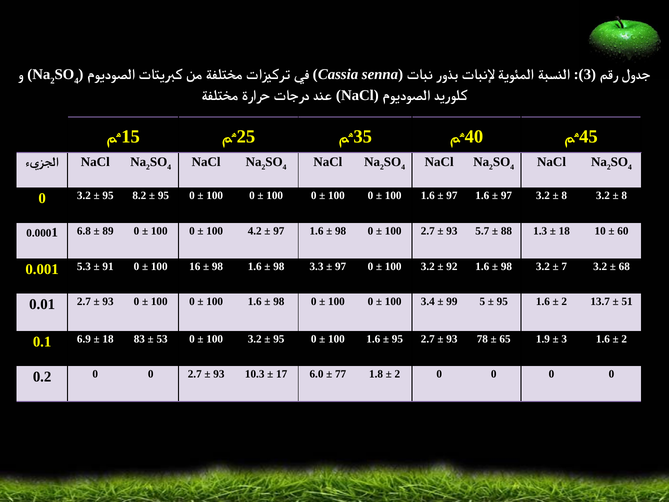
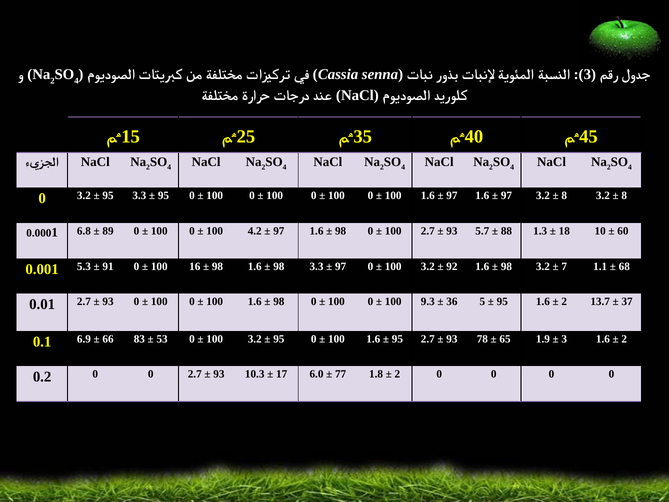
8.2: 8.2 -> 3.3 (139, 196)
3.2: 3.2 -> 1.1 (600, 266)
3.4: 3.4 -> 9.3 (428, 302)
99: 99 -> 36 (452, 302)
51: 51 -> 37 (627, 302)
0.1 18: 18 -> 66 (108, 339)
